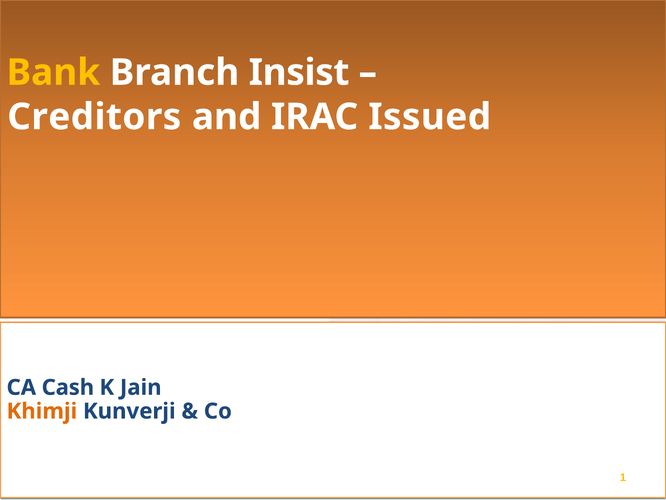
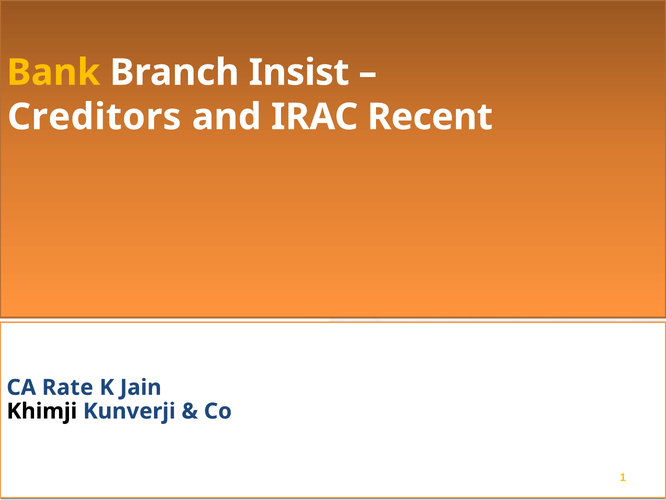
Issued: Issued -> Recent (430, 117)
Cash: Cash -> Rate (68, 387)
Khimji colour: orange -> black (42, 411)
